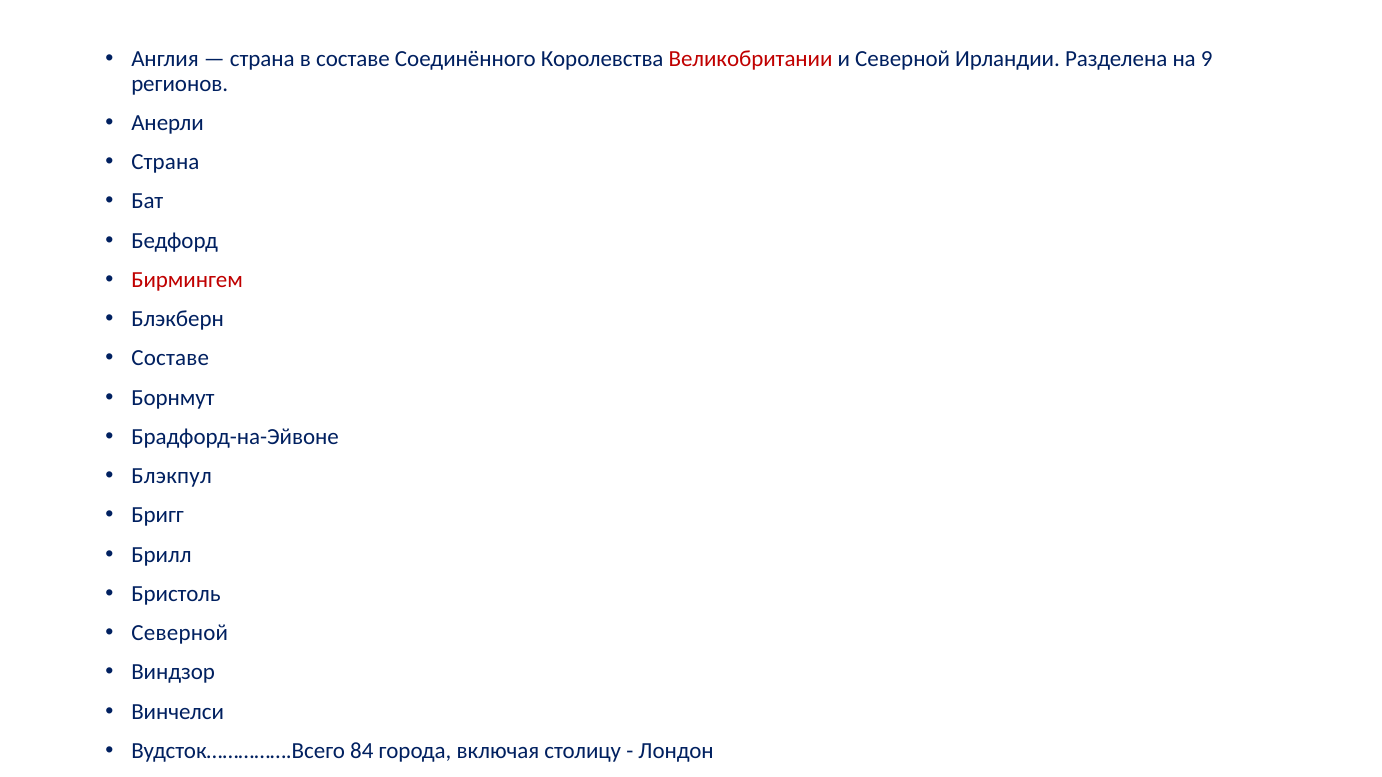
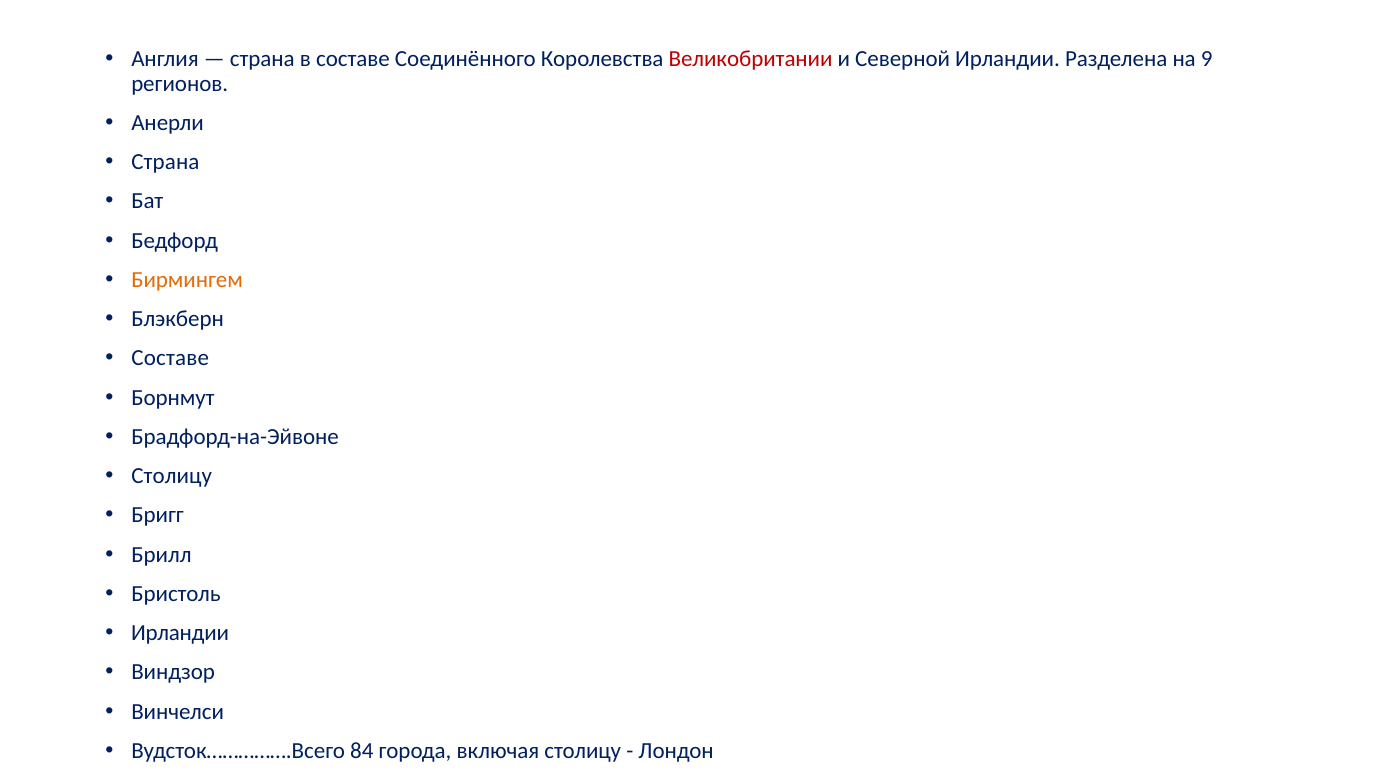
Бирмингем colour: red -> orange (187, 280)
Блэкпул: Блэкпул -> Столицу (172, 476)
Северной: Северной -> Ирландии (180, 633)
